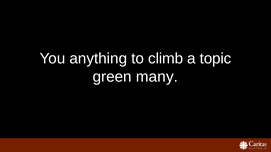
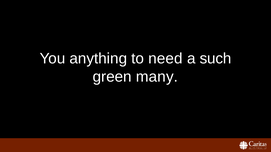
climb: climb -> need (165, 59)
topic: topic -> such (216, 59)
